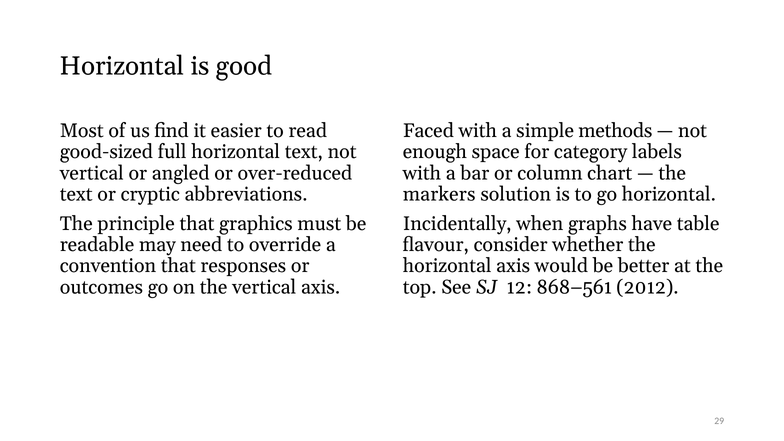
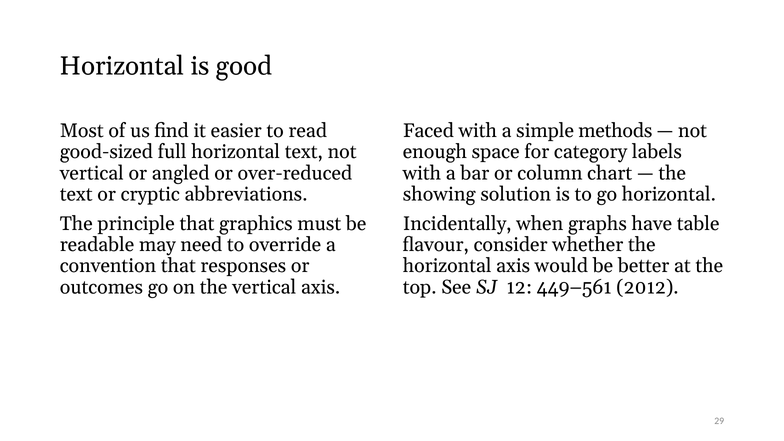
markers: markers -> showing (439, 194)
868–561: 868–561 -> 449–561 (574, 287)
